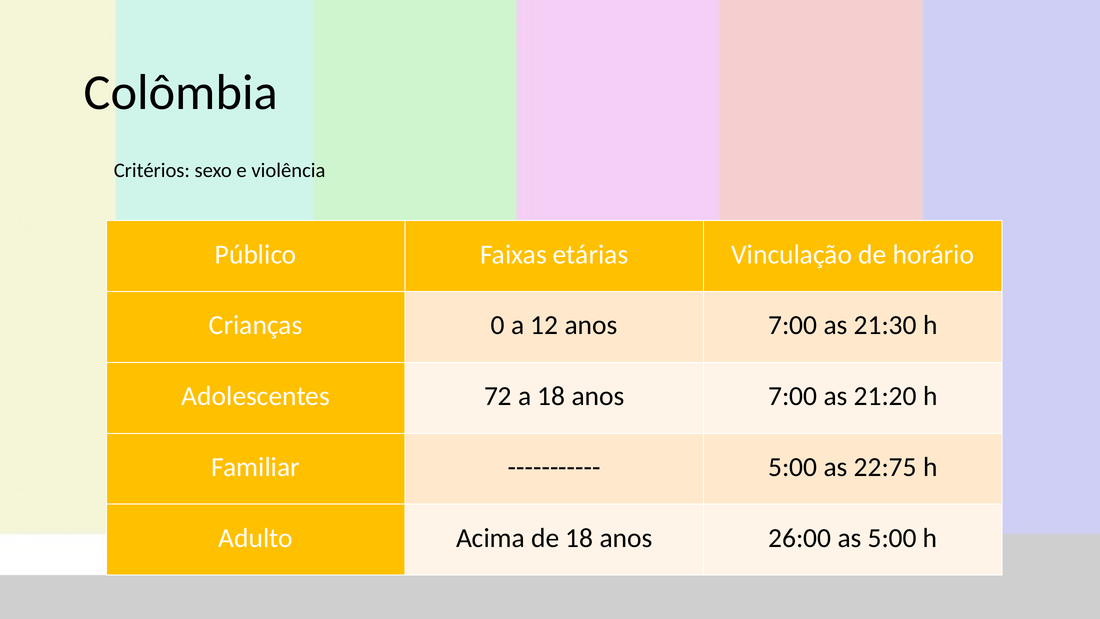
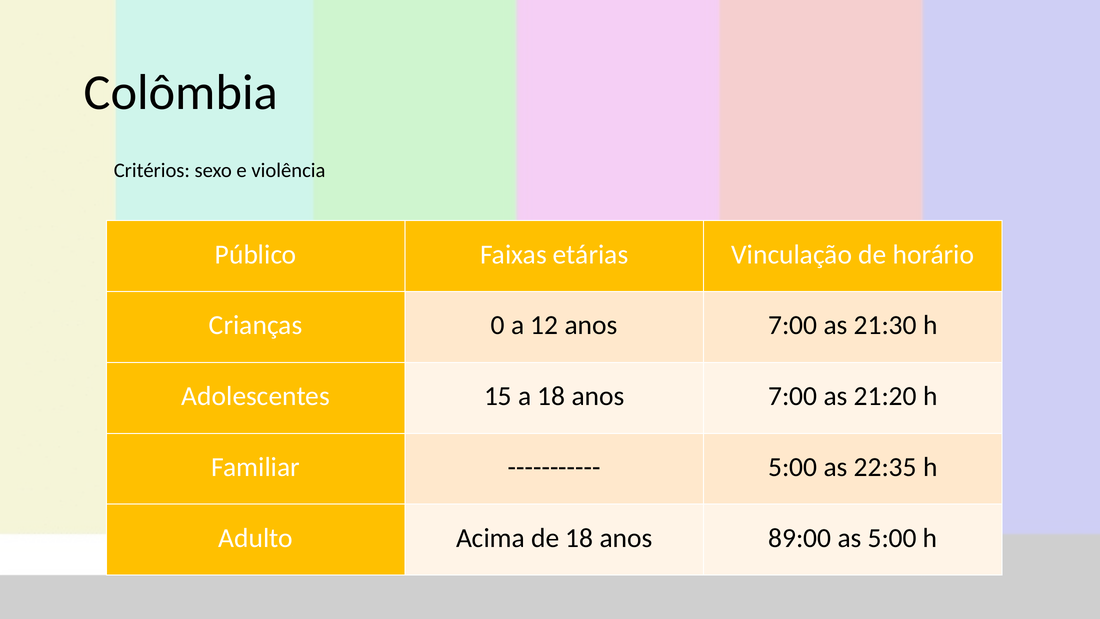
72: 72 -> 15 (498, 396)
22:75: 22:75 -> 22:35 (885, 467)
26:00: 26:00 -> 89:00 (800, 538)
